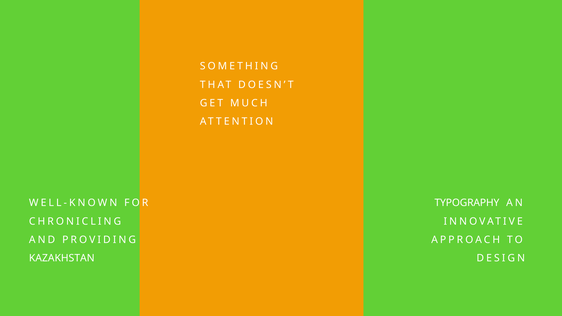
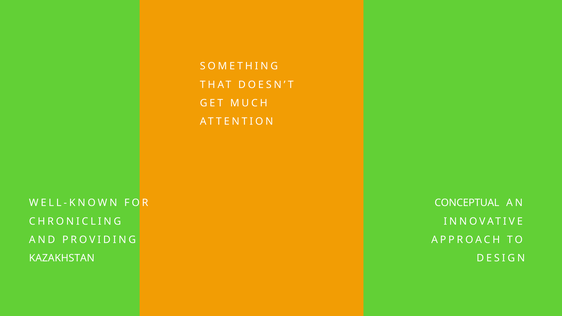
TYPOGRAPHY: TYPOGRAPHY -> CONCEPTUAL (467, 203)
